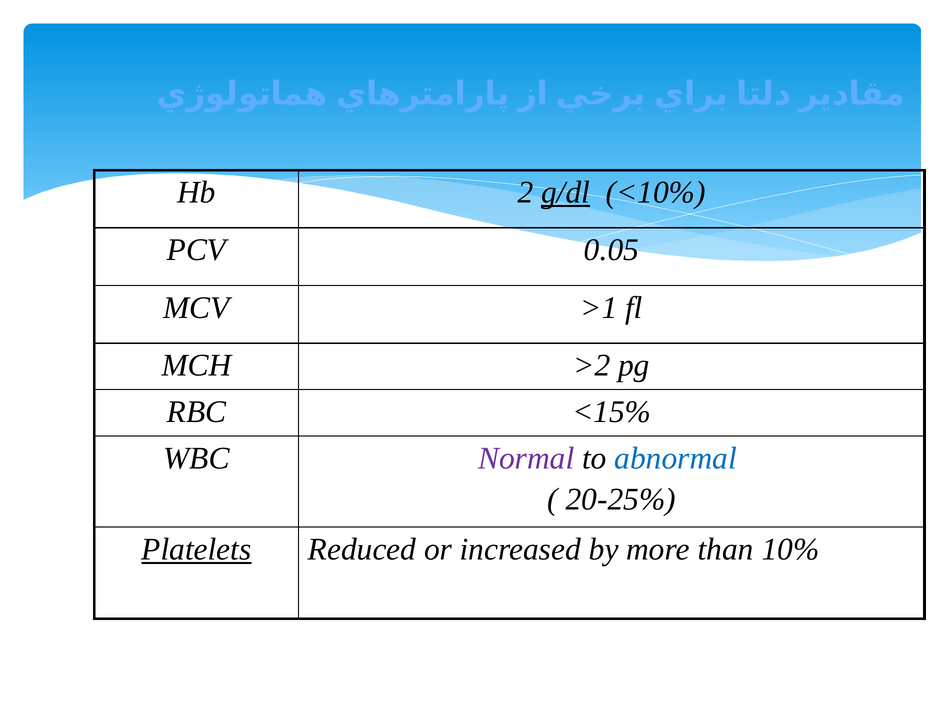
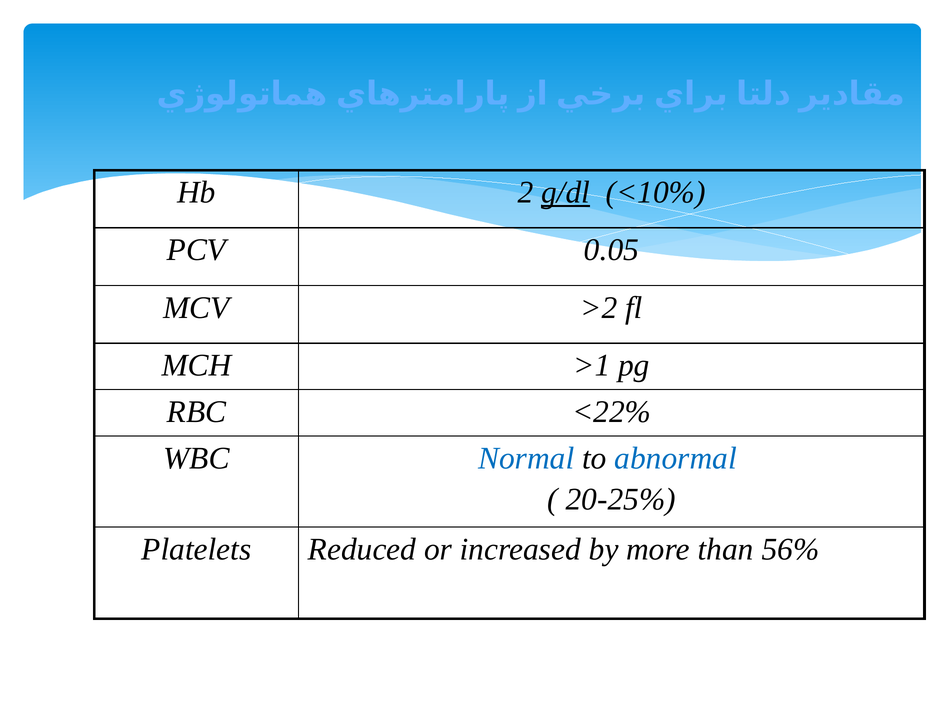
>1: >1 -> >2 (599, 308)
>2: >2 -> >1 (592, 366)
<15%: <15% -> <22% (612, 412)
Normal colour: purple -> blue (526, 458)
Platelets underline: present -> none (196, 549)
10%: 10% -> 56% (790, 549)
